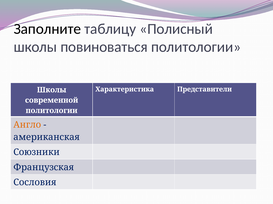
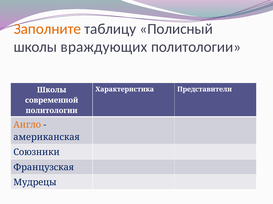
Заполните colour: black -> orange (47, 29)
повиноваться: повиноваться -> враждующих (104, 47)
Сословия: Сословия -> Мудрецы (35, 183)
